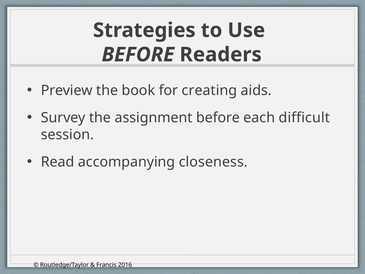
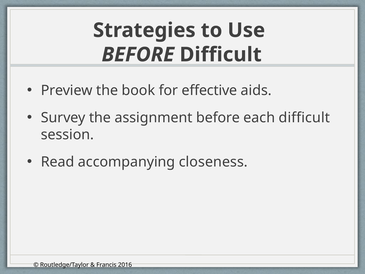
BEFORE Readers: Readers -> Difficult (221, 55)
creating: creating -> effective (209, 90)
